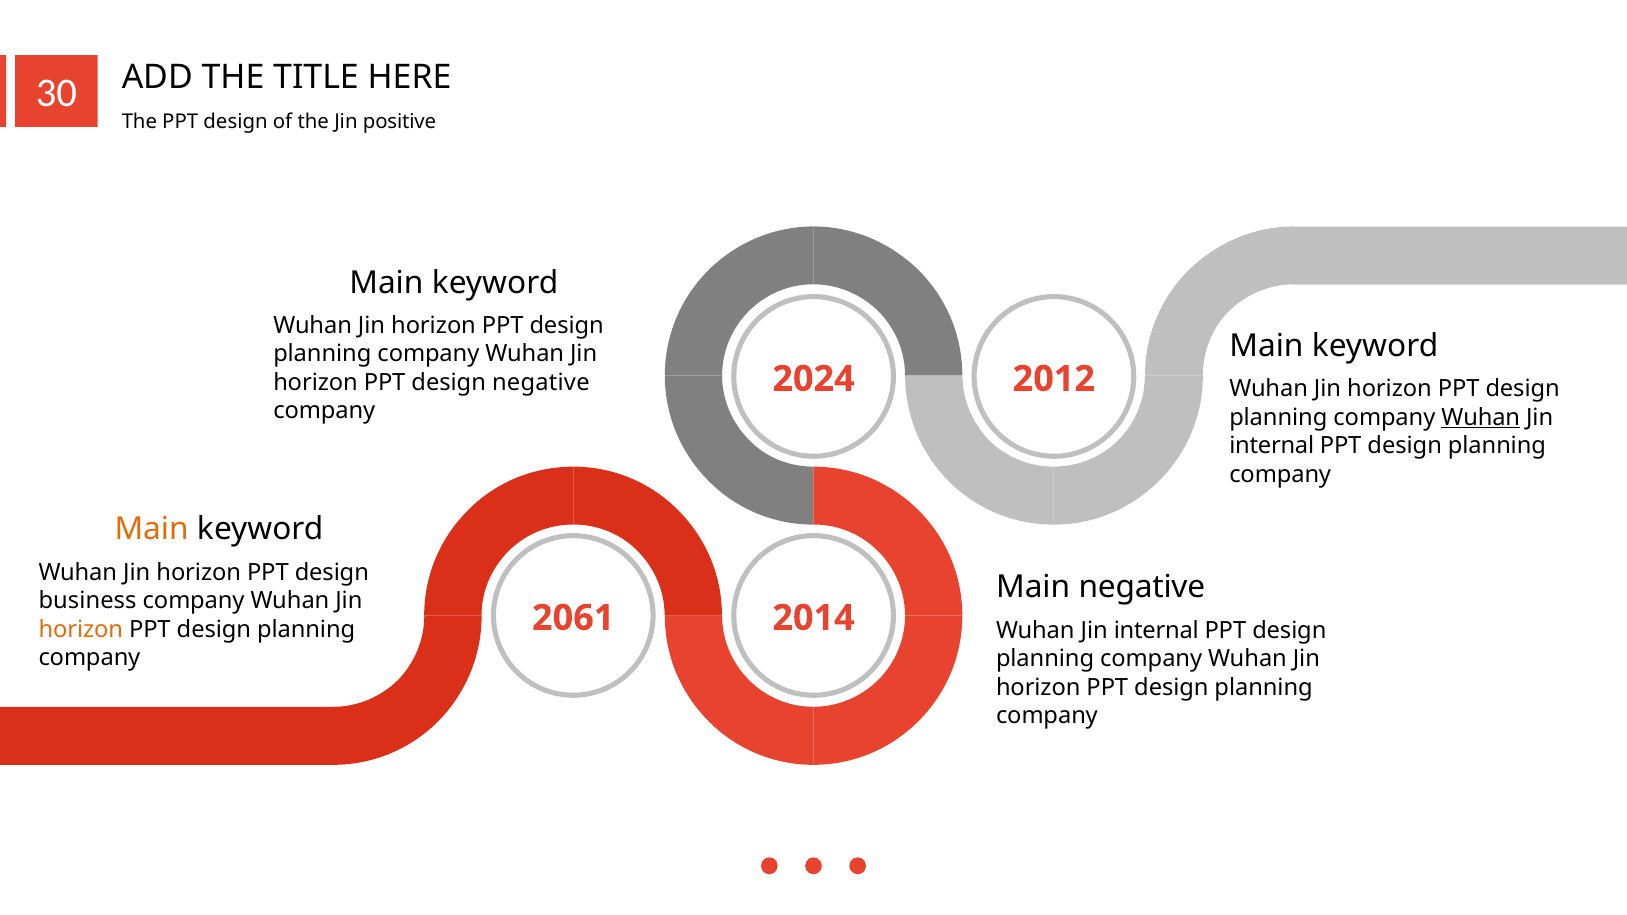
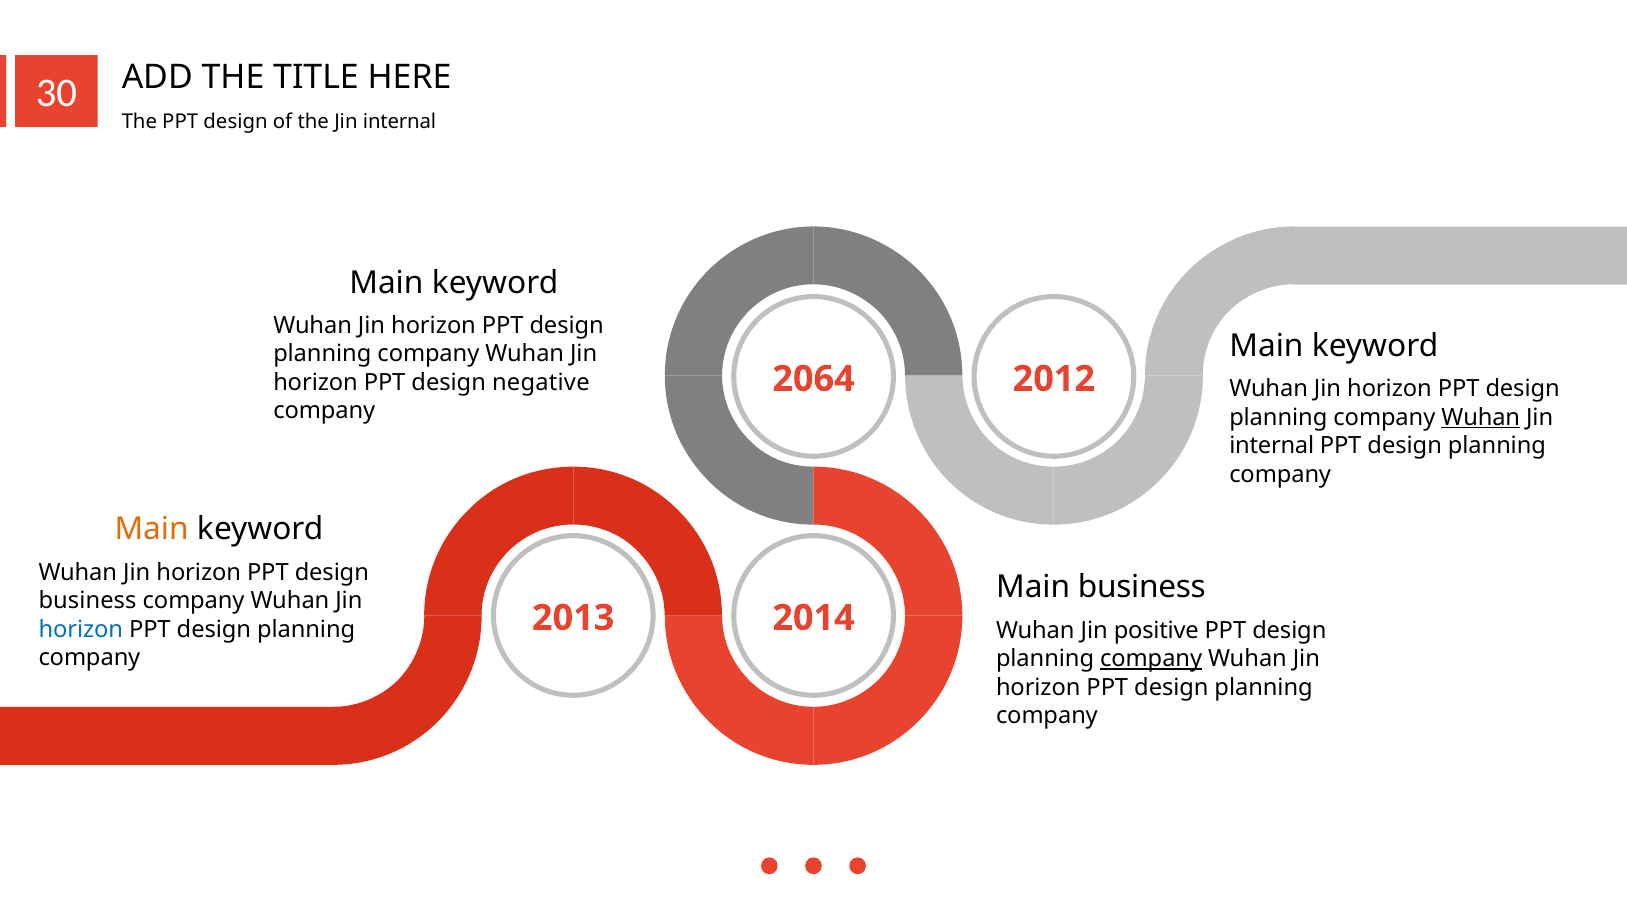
positive: positive -> internal (400, 121)
2024: 2024 -> 2064 (814, 379)
Main negative: negative -> business (1142, 588)
2061: 2061 -> 2013 (573, 618)
horizon colour: orange -> blue (81, 629)
internal: internal -> positive (1156, 631)
company underline: none -> present (1151, 659)
